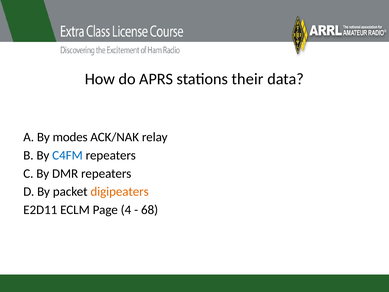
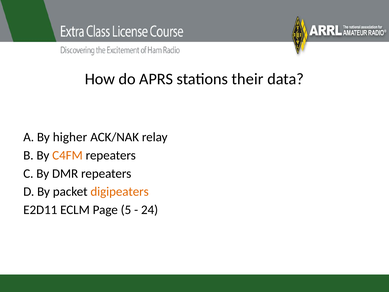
modes: modes -> higher (70, 137)
C4FM colour: blue -> orange (67, 155)
4: 4 -> 5 (126, 210)
68: 68 -> 24 (150, 210)
